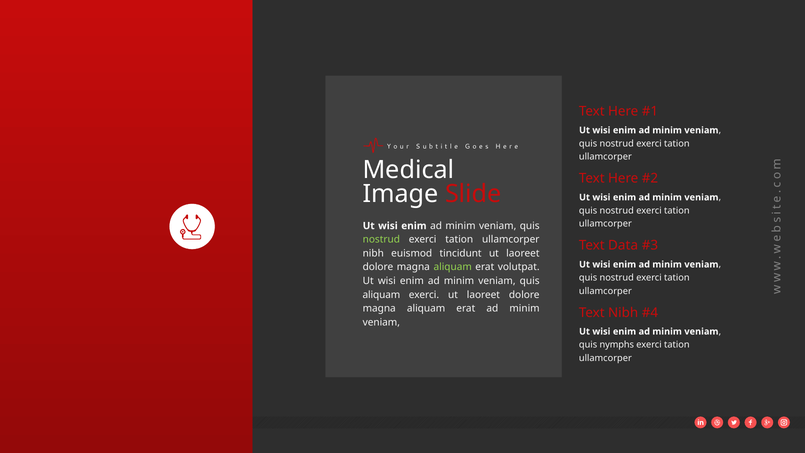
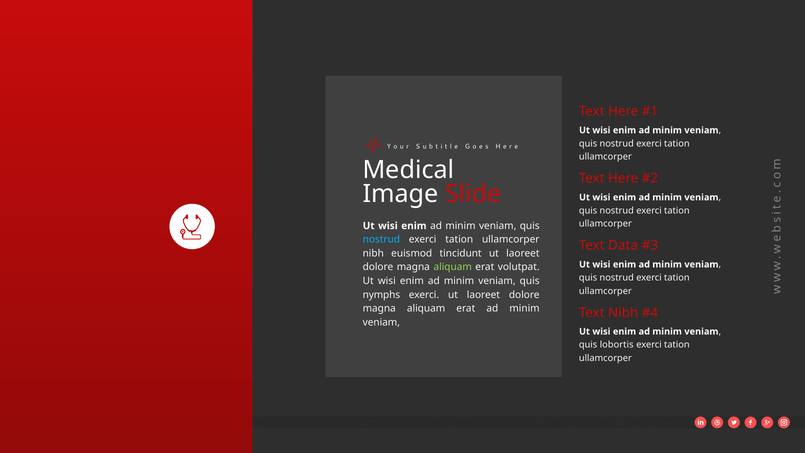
nostrud colour: light green -> light blue (381, 240)
aliquam: aliquam -> nymphs (381, 295)
nymphs: nymphs -> lobortis (617, 345)
